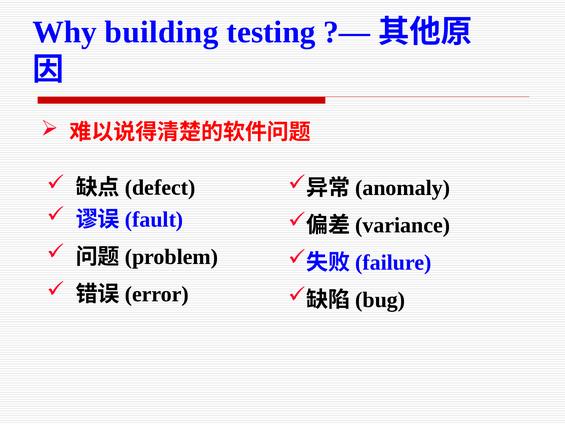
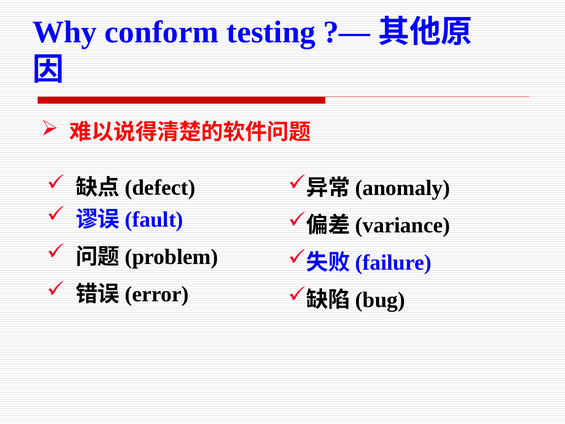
building: building -> conform (162, 32)
